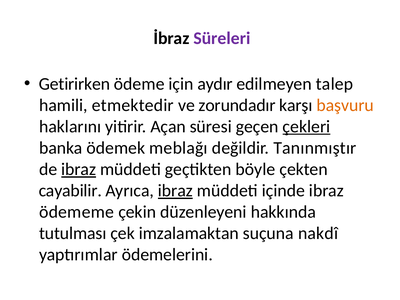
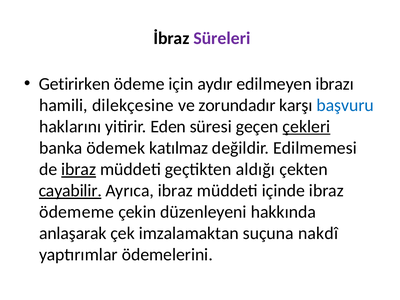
talep: talep -> ibrazı (335, 84)
etmektedir: etmektedir -> dilekçesine (133, 105)
başvuru colour: orange -> blue (345, 105)
Açan: Açan -> Eden (168, 127)
meblağı: meblağı -> katılmaz (179, 148)
Tanınmıştır: Tanınmıştır -> Edilmemesi (315, 148)
böyle: böyle -> aldığı (255, 169)
cayabilir underline: none -> present (70, 191)
ibraz underline: present -> none (175, 191)
tutulması: tutulması -> anlaşarak (73, 233)
